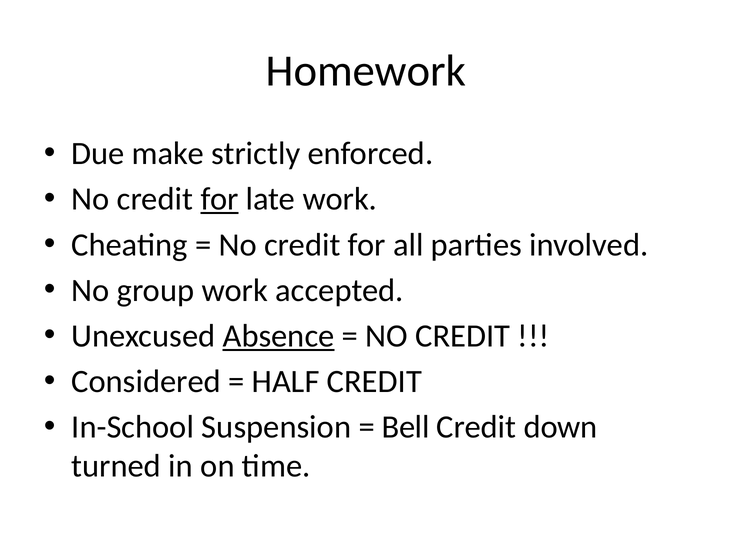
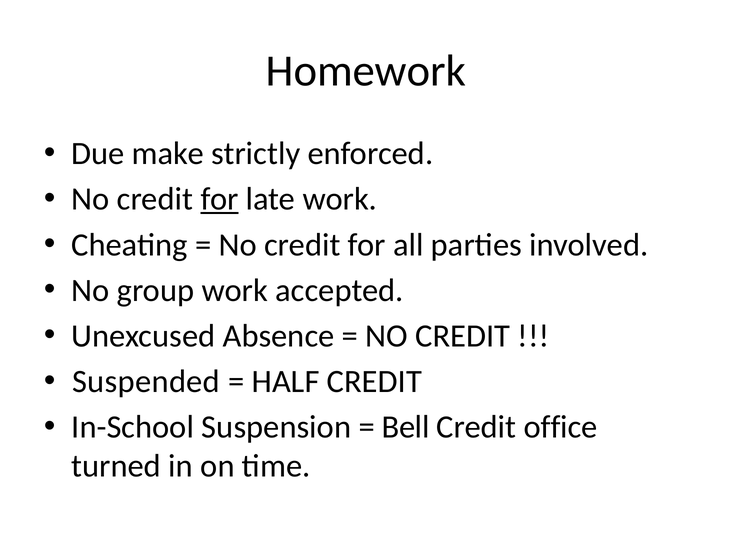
Absence underline: present -> none (279, 336)
Considered: Considered -> Suspended (146, 382)
down: down -> office (561, 427)
